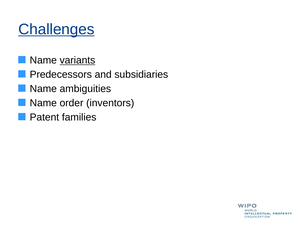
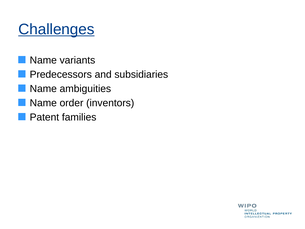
variants underline: present -> none (77, 60)
